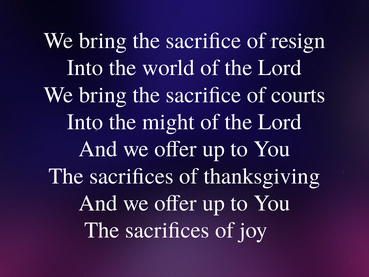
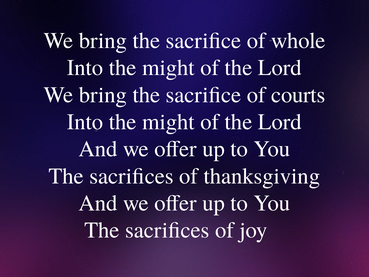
resign: resign -> whole (298, 41)
world: world -> might (168, 68)
